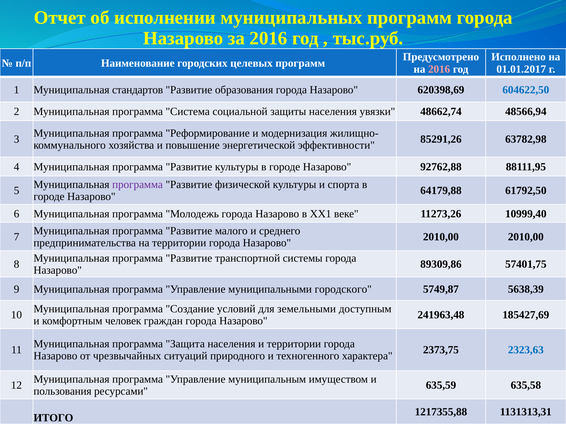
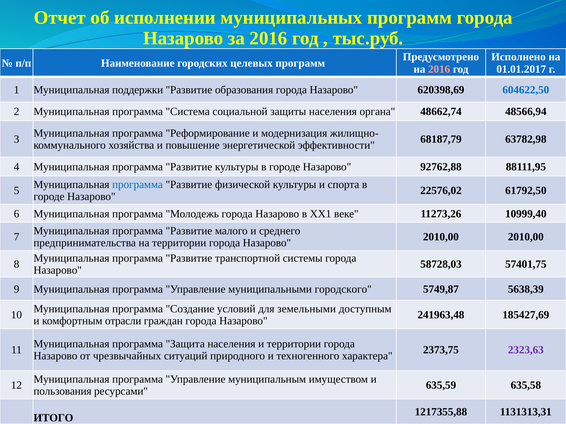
стандартов: стандартов -> поддержки (138, 90)
увязки: увязки -> органа (377, 112)
85291,26: 85291,26 -> 68187,79 (441, 139)
программа colour: purple -> blue (138, 185)
64179,88: 64179,88 -> 22576,02 (441, 191)
89309,86: 89309,86 -> 58728,03 (441, 265)
человек: человек -> отрасли (123, 321)
2323,63 colour: blue -> purple (526, 350)
